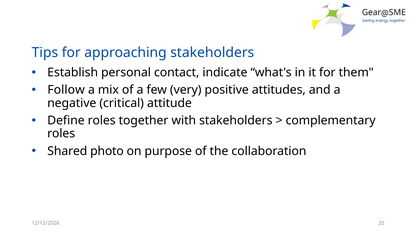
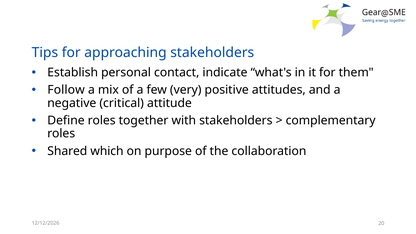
photo: photo -> which (107, 151)
